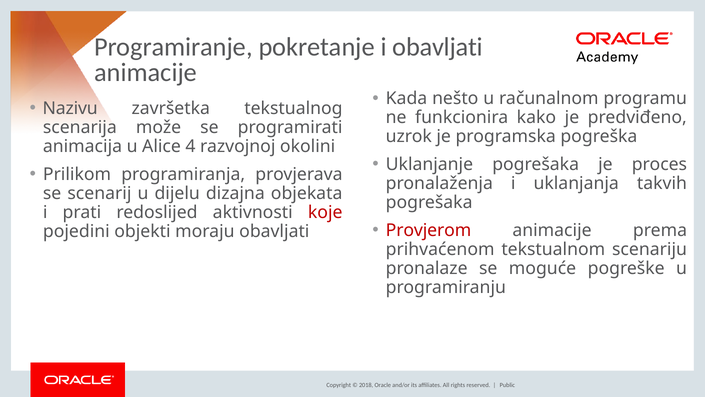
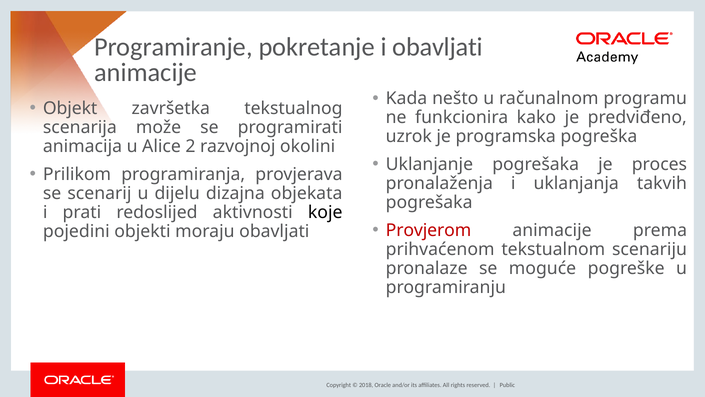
Nazivu: Nazivu -> Objekt (70, 108)
4: 4 -> 2 (190, 146)
koje colour: red -> black (325, 212)
